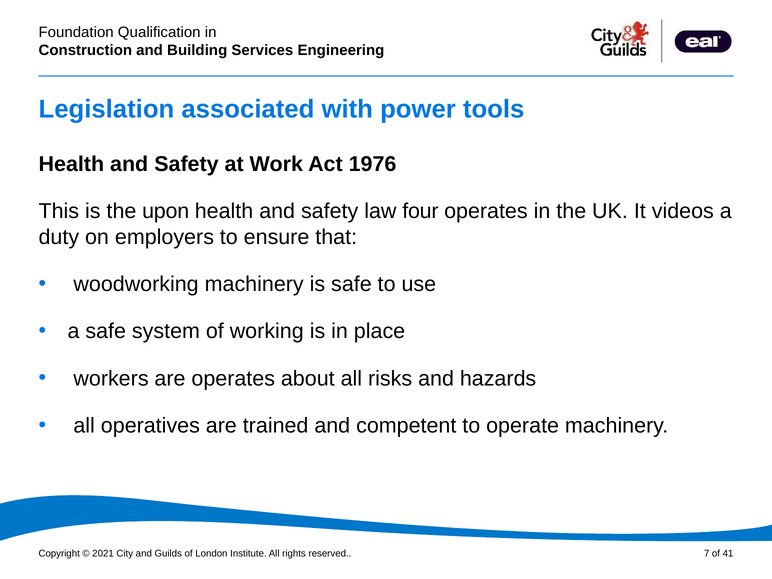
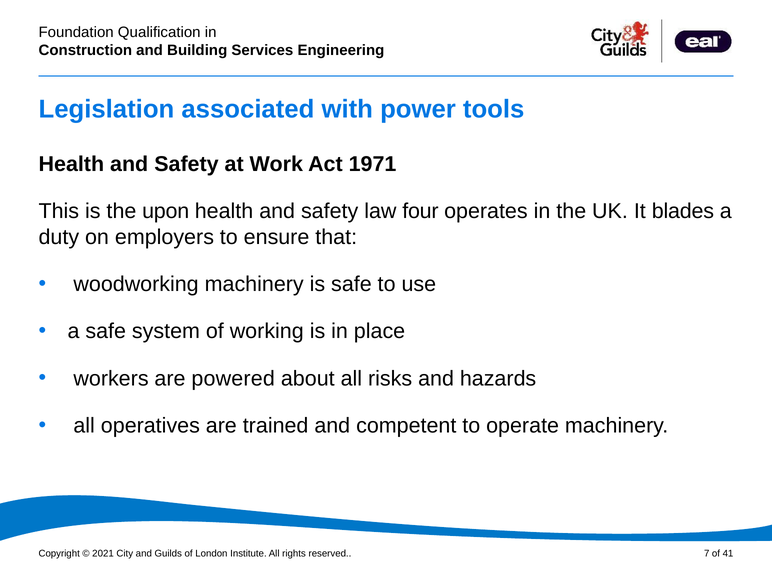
1976: 1976 -> 1971 (373, 164)
videos: videos -> blades (683, 211)
are operates: operates -> powered (233, 379)
